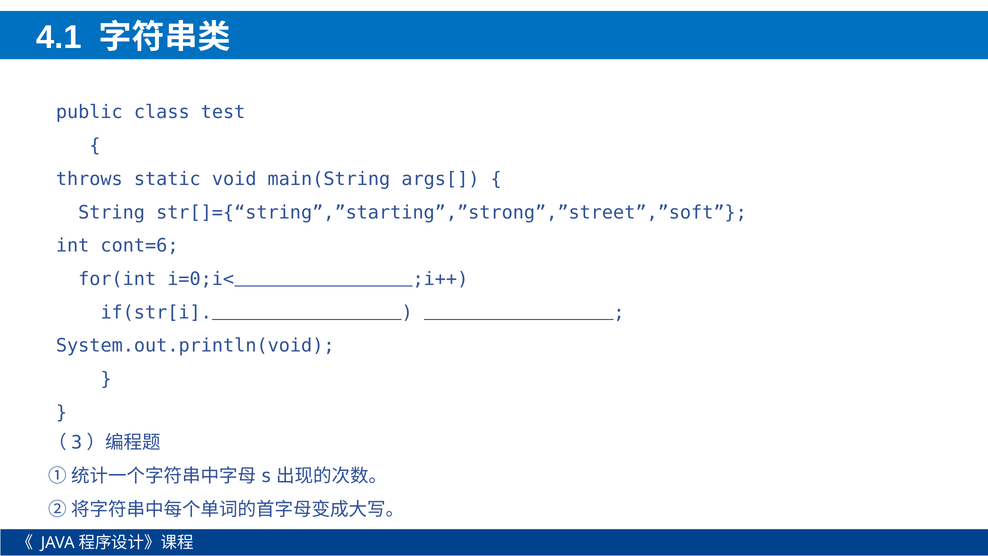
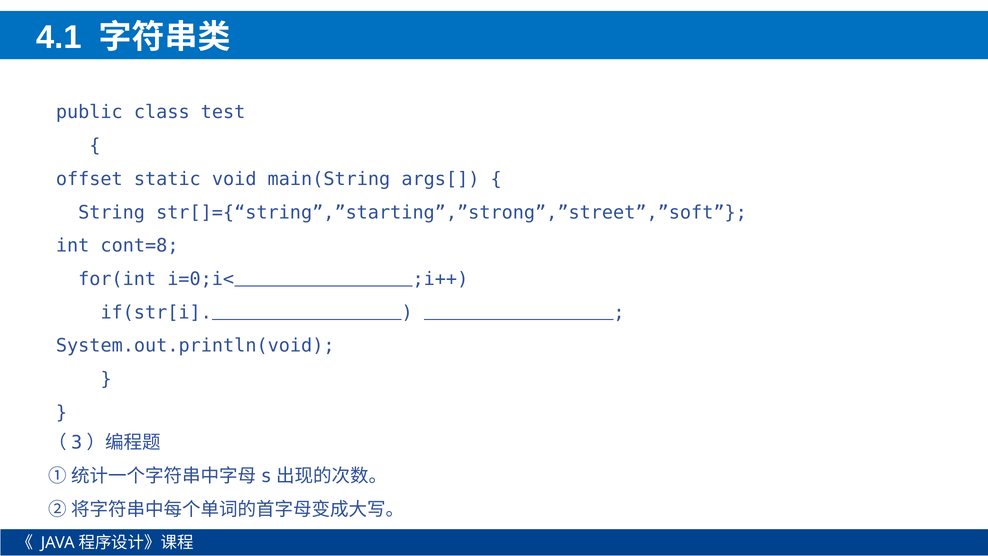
throws: throws -> offset (89, 179)
cont=6: cont=6 -> cont=8 (140, 246)
